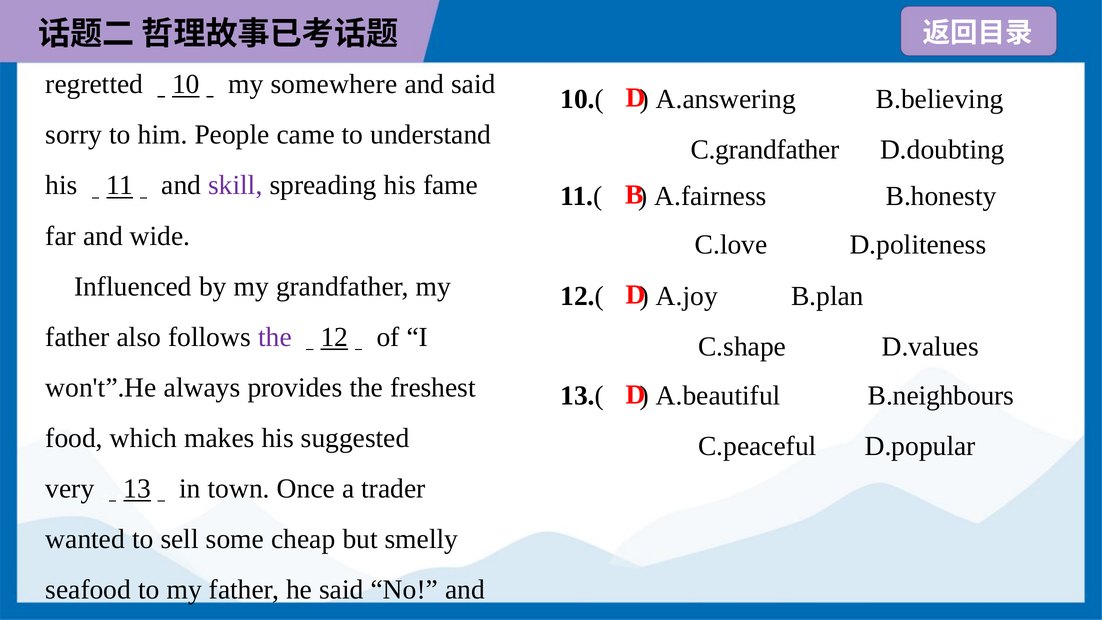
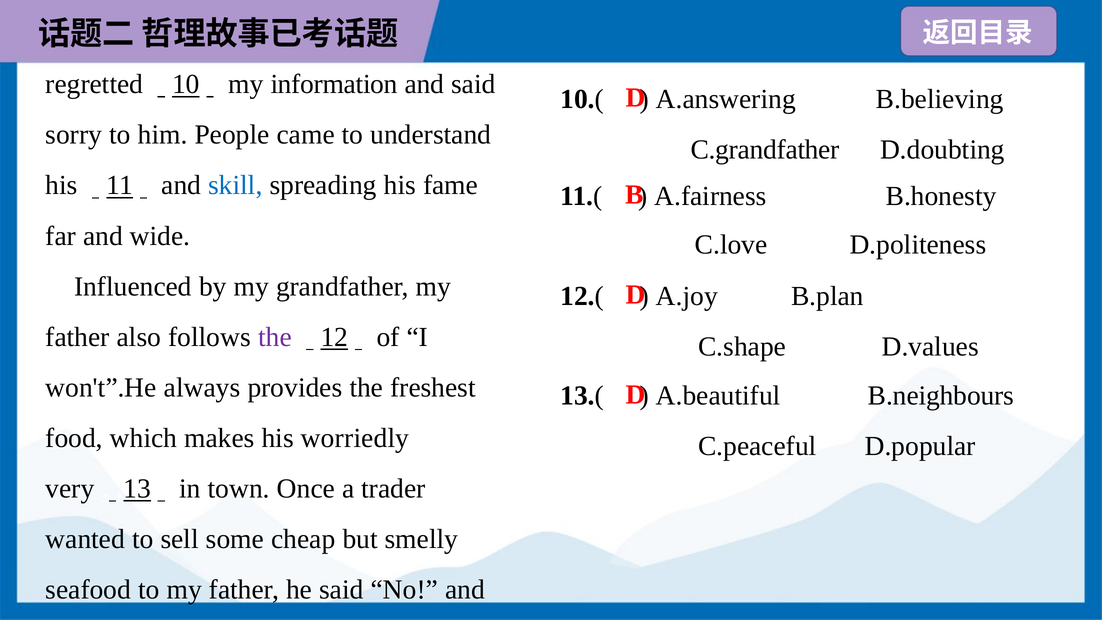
somewhere: somewhere -> information (334, 84)
skill colour: purple -> blue (235, 185)
suggested: suggested -> worriedly (355, 438)
